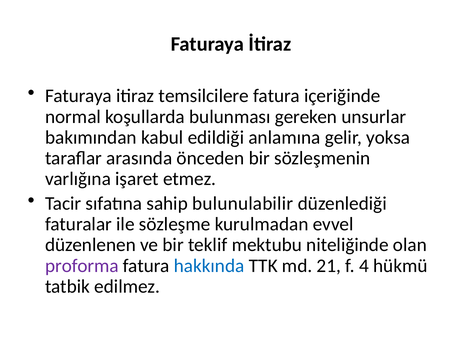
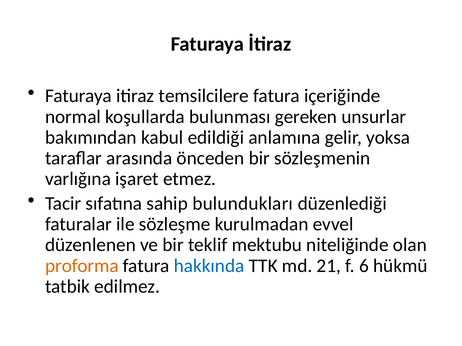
bulunulabilir: bulunulabilir -> bulundukları (243, 204)
proforma colour: purple -> orange (82, 266)
4: 4 -> 6 (364, 266)
